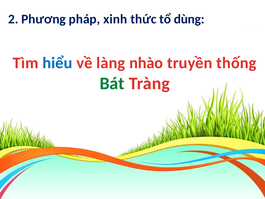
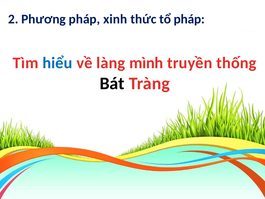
tổ dùng: dùng -> pháp (189, 19)
nhào: nhào -> mình (146, 63)
Bát colour: green -> black (112, 83)
